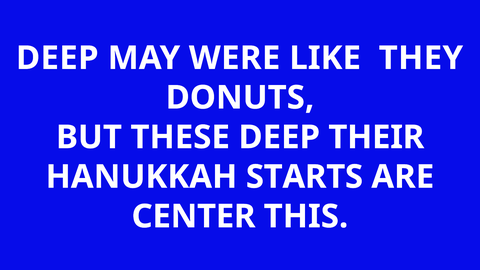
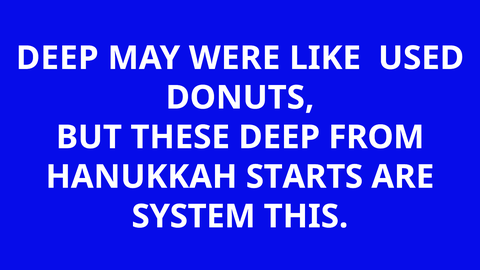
THEY: THEY -> USED (421, 58)
THEIR: THEIR -> FROM (376, 137)
CENTER: CENTER -> SYSTEM (194, 216)
